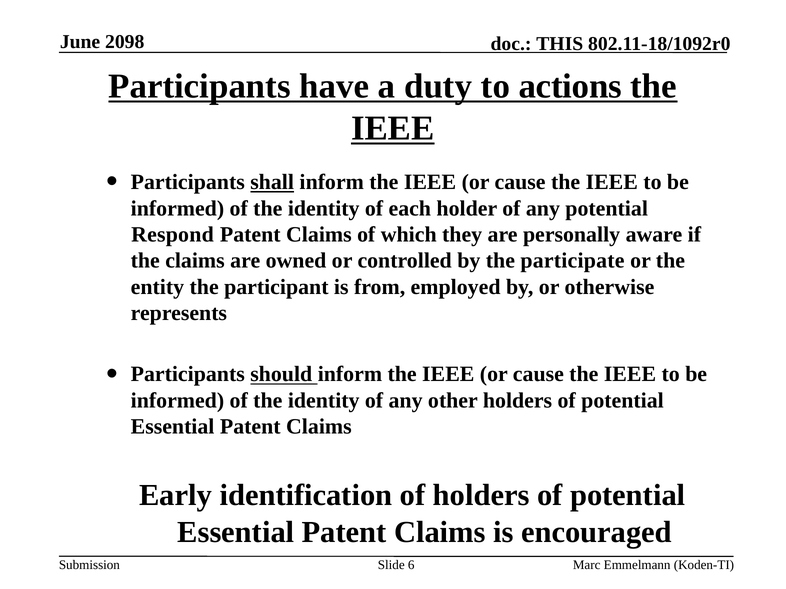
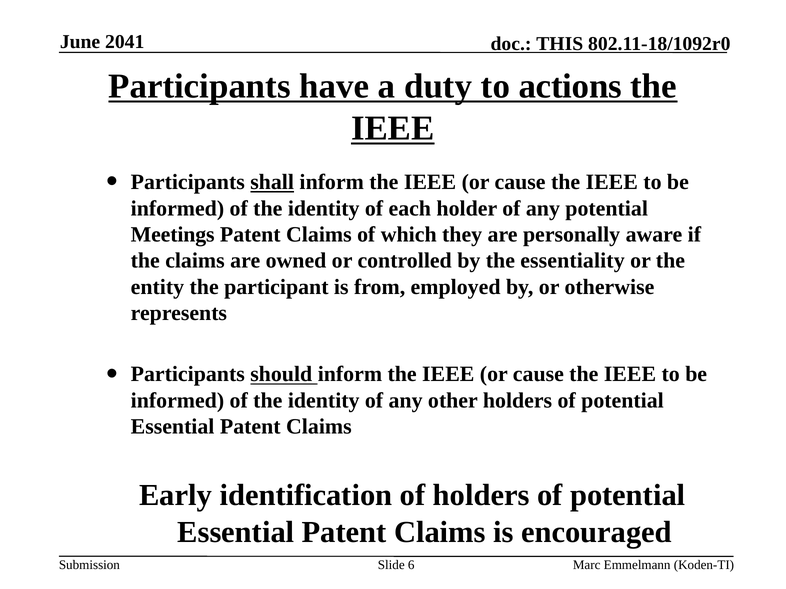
2098: 2098 -> 2041 (125, 42)
Respond: Respond -> Meetings (173, 235)
participate: participate -> essentiality (573, 261)
